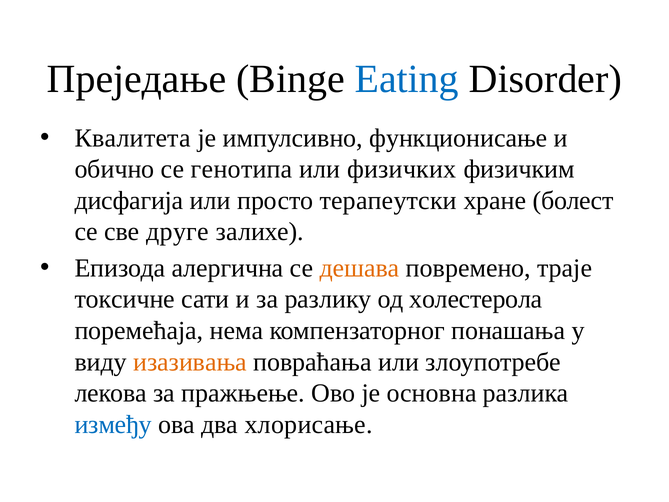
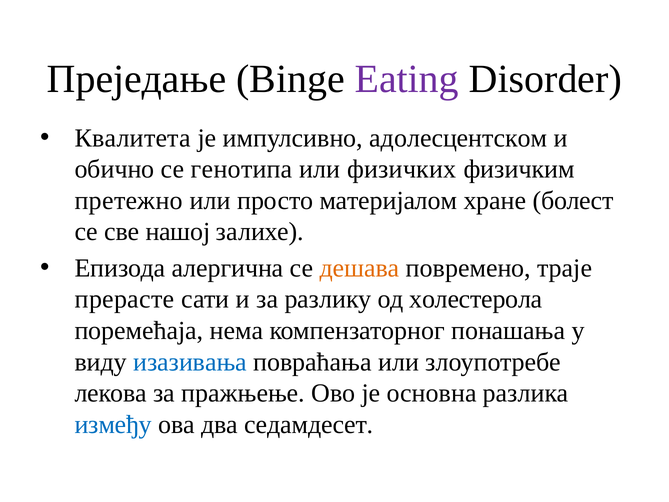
Eating colour: blue -> purple (407, 79)
функционисање: функционисање -> адолесцентском (458, 138)
дисфагија: дисфагија -> претежно (129, 200)
терапеутски: терапеутски -> материјалом (388, 200)
друге: друге -> нашој (178, 232)
токсичне: токсичне -> прерасте (125, 299)
изазивања colour: orange -> blue (190, 362)
хлорисање: хлорисање -> седамдесет (309, 424)
